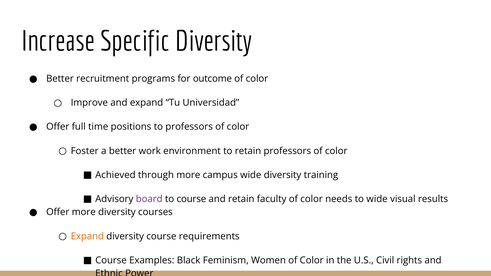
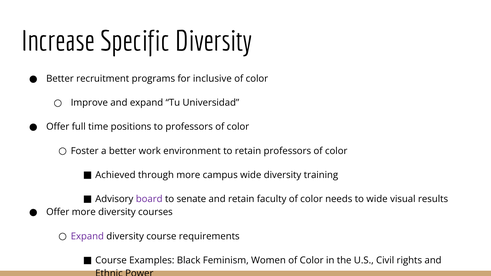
outcome: outcome -> inclusive (212, 79)
to course: course -> senate (191, 199)
Expand colour: orange -> purple (87, 236)
